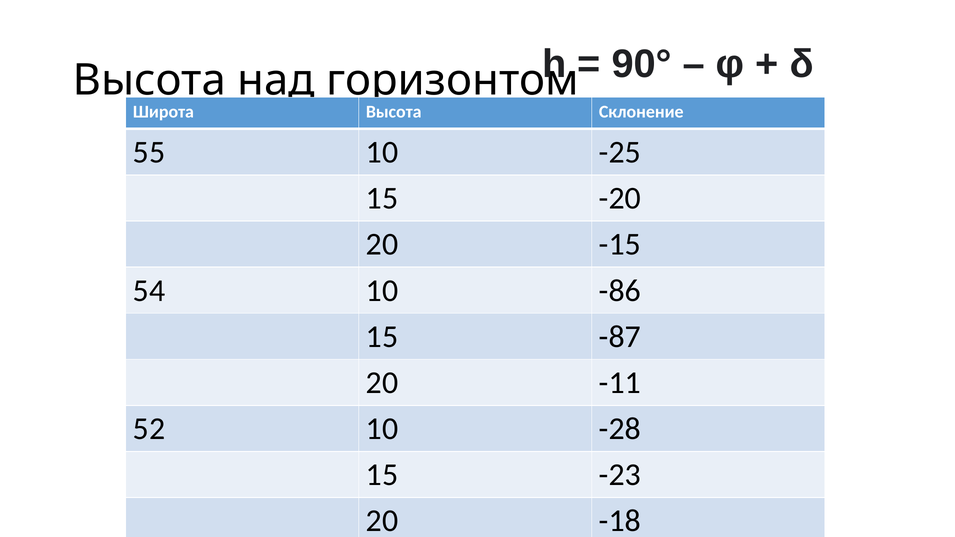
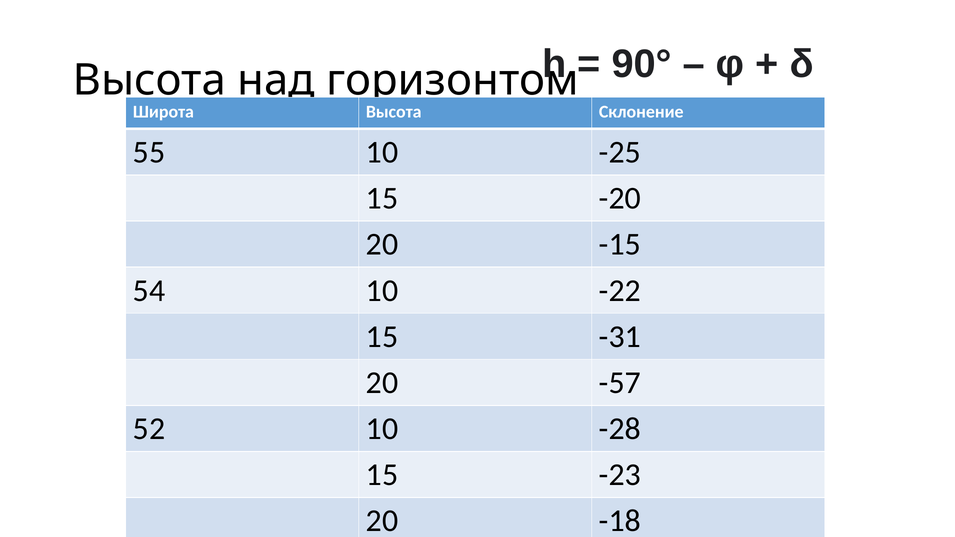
-86: -86 -> -22 (620, 291)
-87: -87 -> -31 (620, 337)
-11: -11 -> -57 (620, 383)
